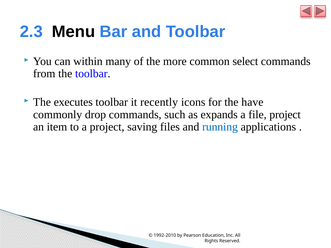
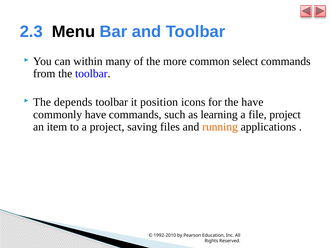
executes: executes -> depends (73, 102)
recently: recently -> position (159, 102)
commonly drop: drop -> have (96, 115)
expands: expands -> learning (219, 115)
running colour: blue -> orange (220, 127)
